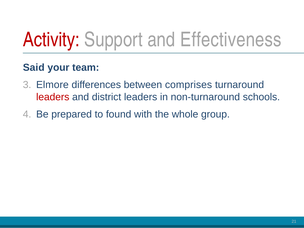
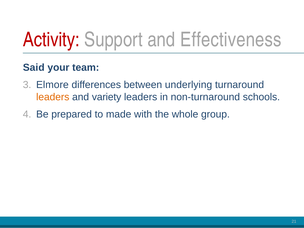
comprises: comprises -> underlying (189, 85)
leaders colour: red -> orange (53, 97)
district: district -> variety (107, 97)
found: found -> made (119, 114)
